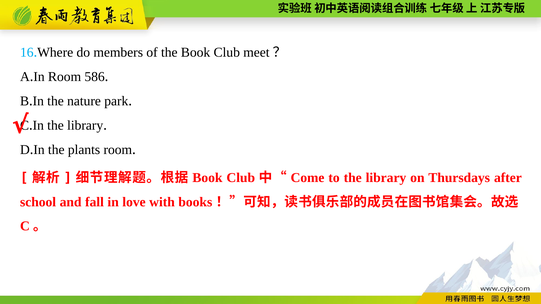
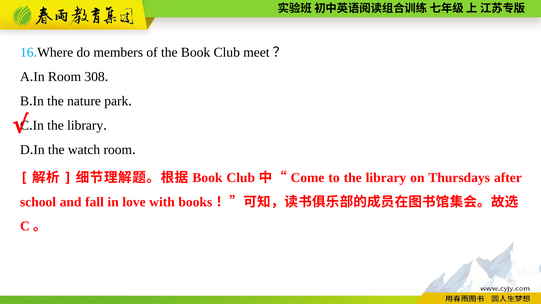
586: 586 -> 308 (95, 77)
plants: plants -> watch (84, 150)
